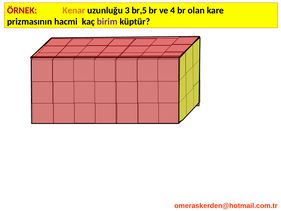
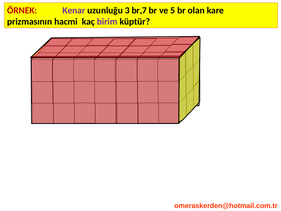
Kenar colour: orange -> purple (74, 10)
br,5: br,5 -> br,7 (139, 10)
4: 4 -> 5 (173, 10)
